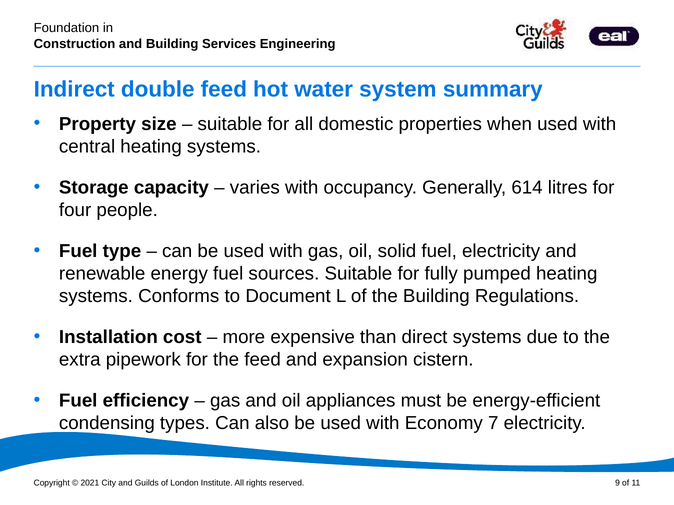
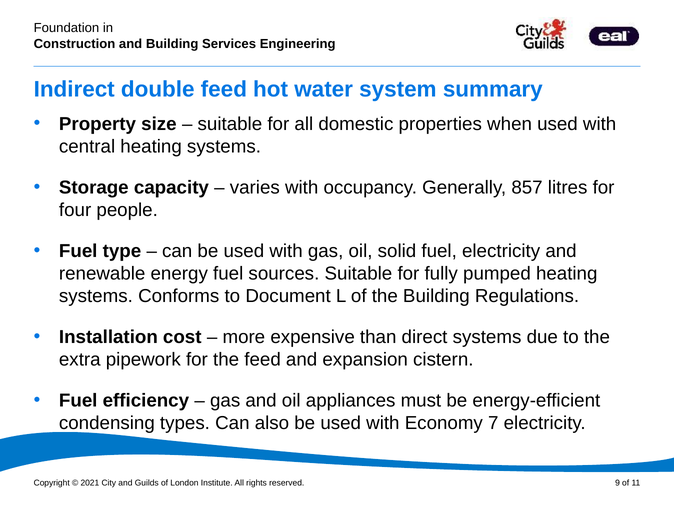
614: 614 -> 857 (527, 188)
